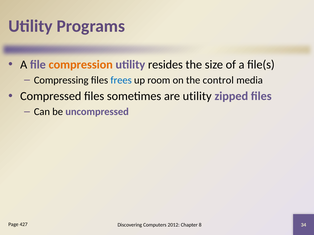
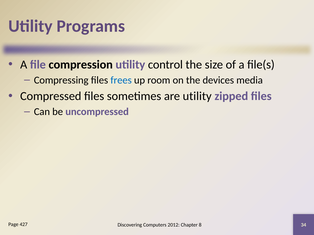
compression colour: orange -> black (81, 65)
resides: resides -> control (165, 65)
control: control -> devices (218, 80)
